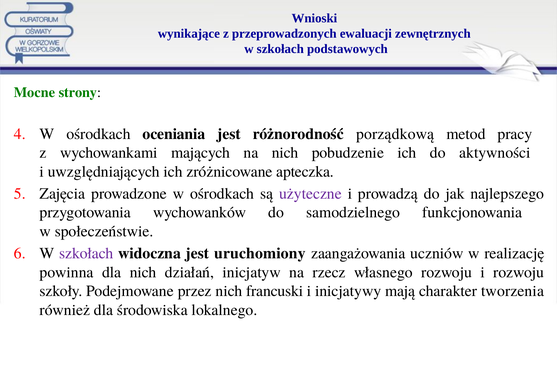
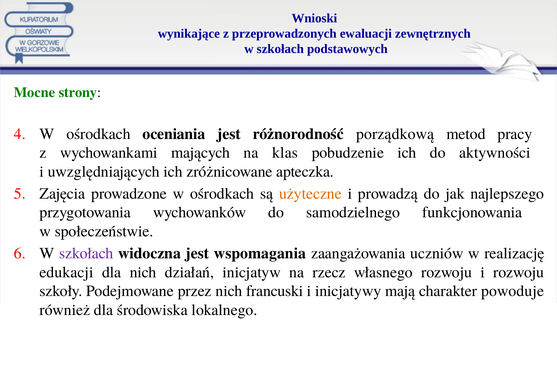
na nich: nich -> klas (285, 153)
użyteczne colour: purple -> orange (310, 193)
uruchomiony: uruchomiony -> wspomagania (260, 253)
powinna: powinna -> edukacji (67, 272)
tworzenia: tworzenia -> powoduje (513, 291)
